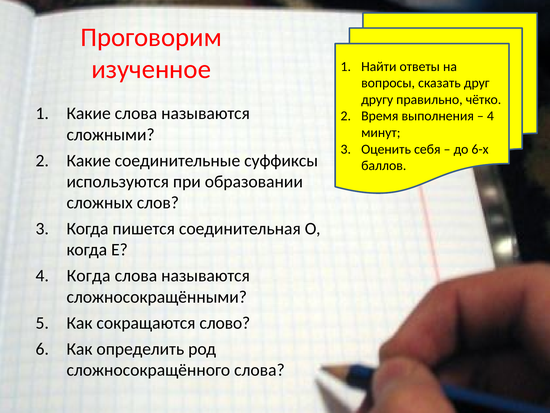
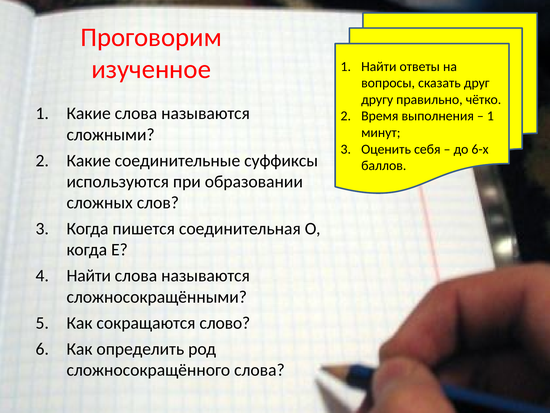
4: 4 -> 1 (490, 116)
Когда: Когда -> Найти (89, 276)
